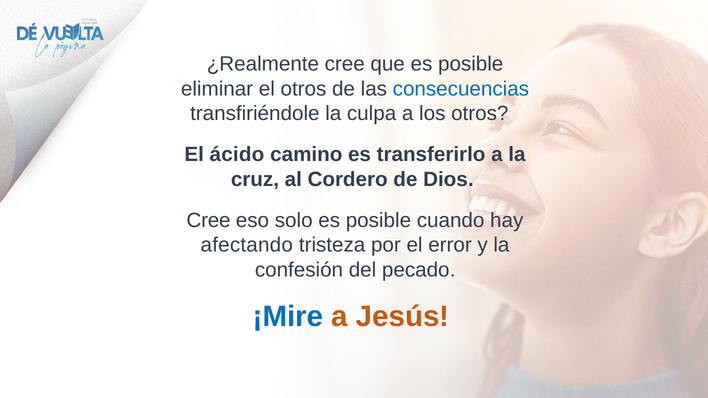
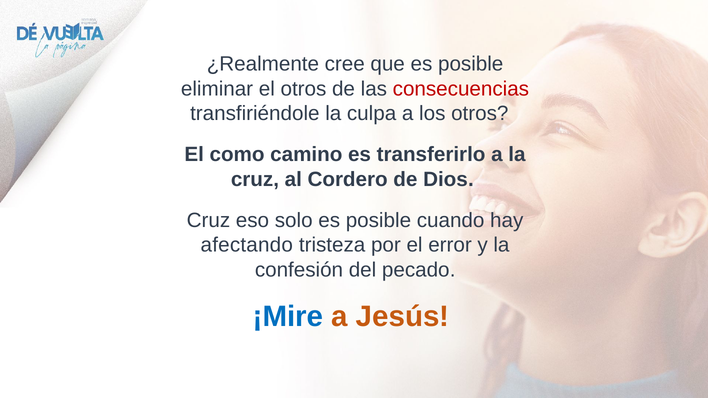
consecuencias colour: blue -> red (461, 89)
ácido: ácido -> como (237, 155)
Cree: Cree -> Cruz (208, 220)
